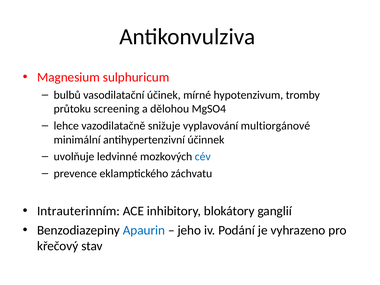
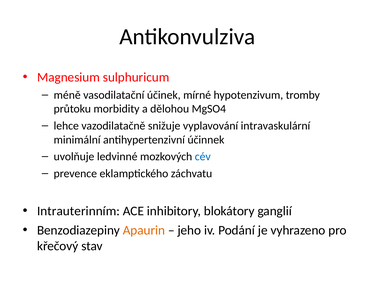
bulbů: bulbů -> méně (67, 95)
screening: screening -> morbidity (117, 109)
multiorgánové: multiorgánové -> intravaskulární (275, 126)
Apaurin colour: blue -> orange (144, 230)
